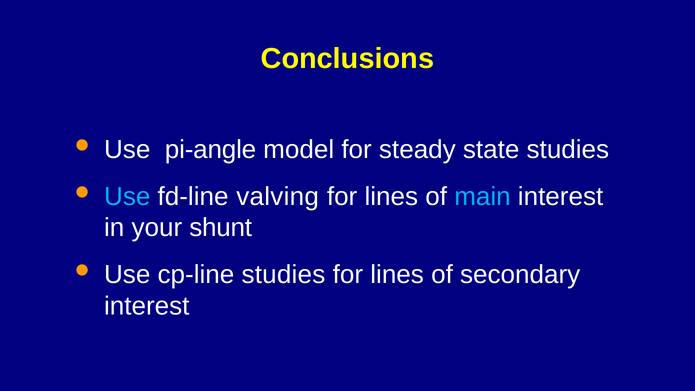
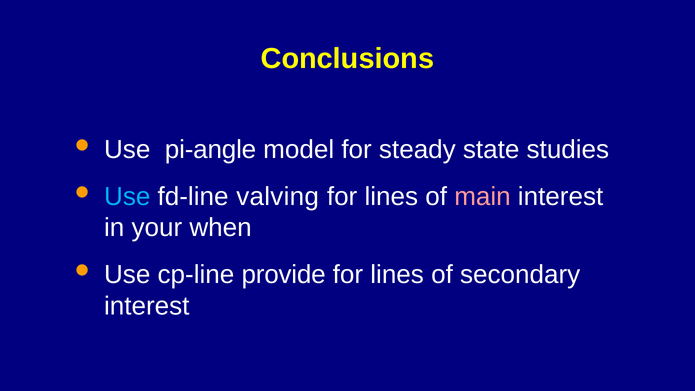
main colour: light blue -> pink (482, 196)
shunt: shunt -> when (221, 228)
cp-line studies: studies -> provide (284, 275)
